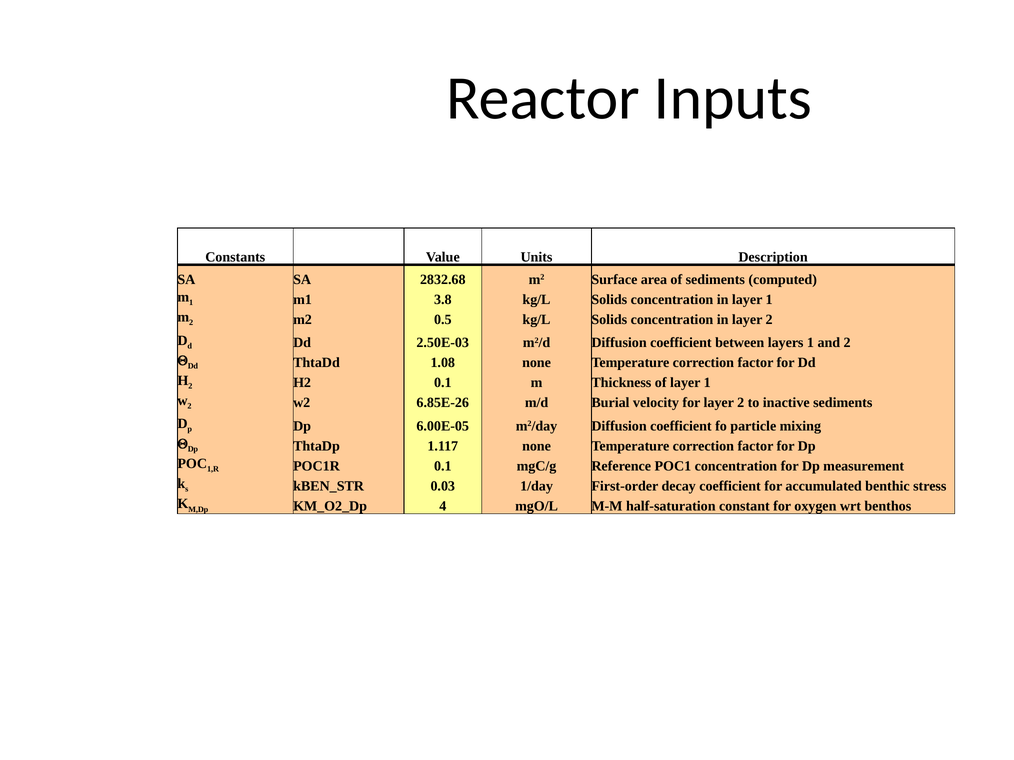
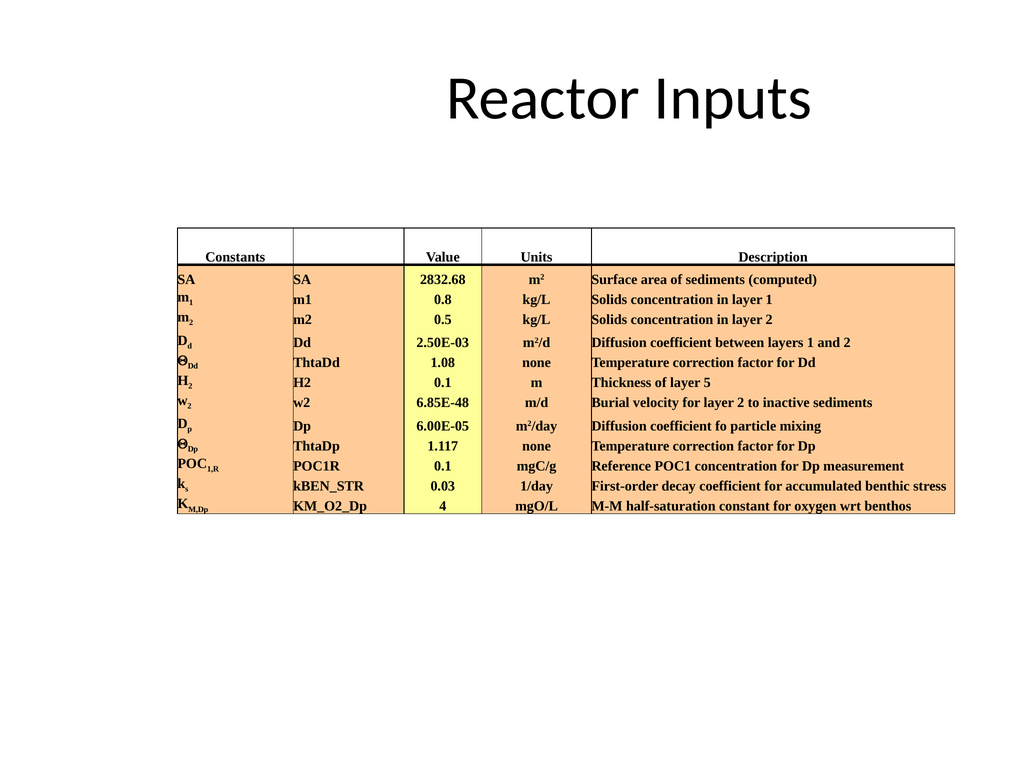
3.8: 3.8 -> 0.8 (443, 300)
of layer 1: 1 -> 5 (707, 383)
6.85E-26: 6.85E-26 -> 6.85E-48 (443, 403)
